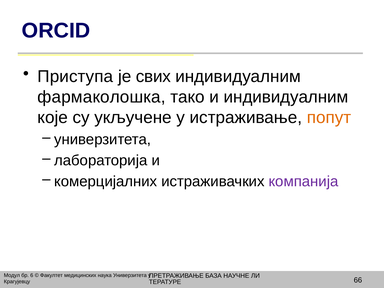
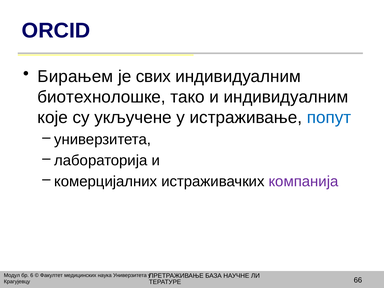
Приступа: Приступа -> Бирањем (75, 77)
фармаколошка: фармаколошка -> биотехнолошке (102, 97)
попут colour: orange -> blue (329, 118)
